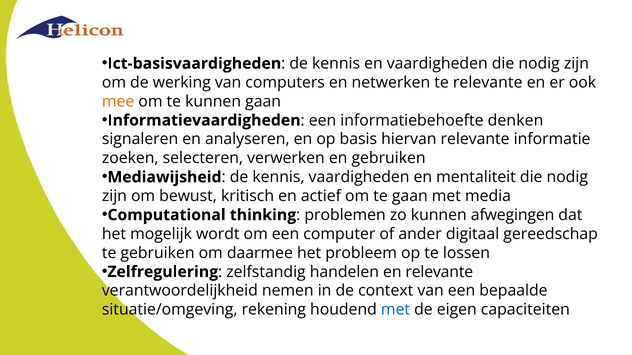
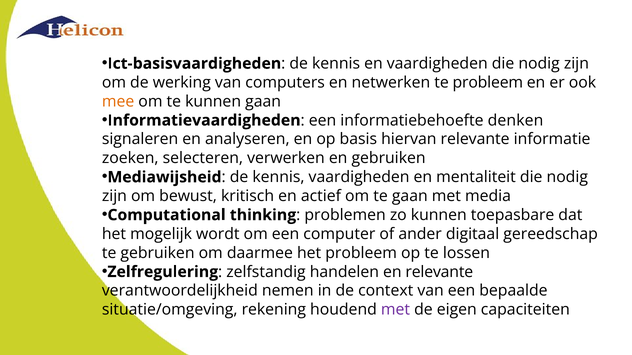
te relevante: relevante -> probleem (488, 83)
afwegingen: afwegingen -> toepasbare (513, 215)
met colour: blue -> purple (395, 310)
